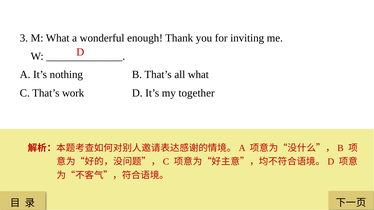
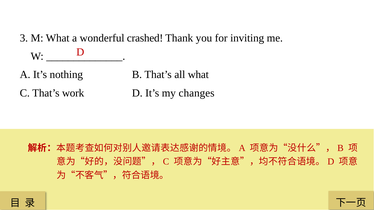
enough: enough -> crashed (145, 38)
together: together -> changes (197, 93)
